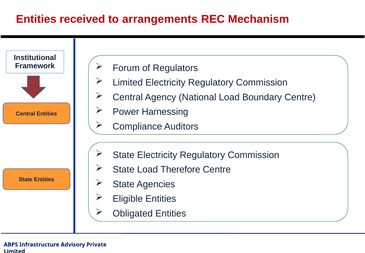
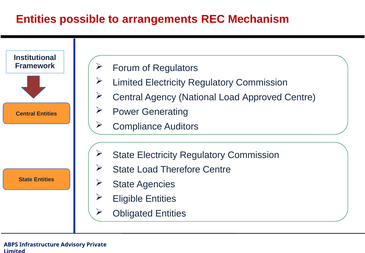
received: received -> possible (82, 19)
Boundary: Boundary -> Approved (262, 97)
Harnessing: Harnessing -> Generating (165, 112)
